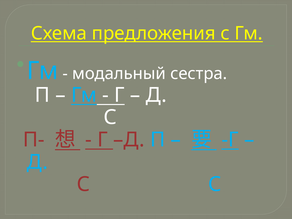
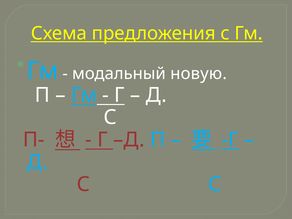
сестра: сестра -> новую (199, 74)
